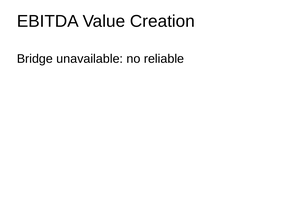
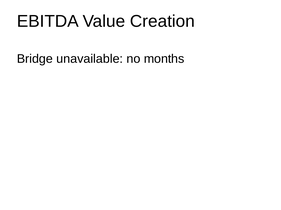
reliable: reliable -> months (164, 59)
